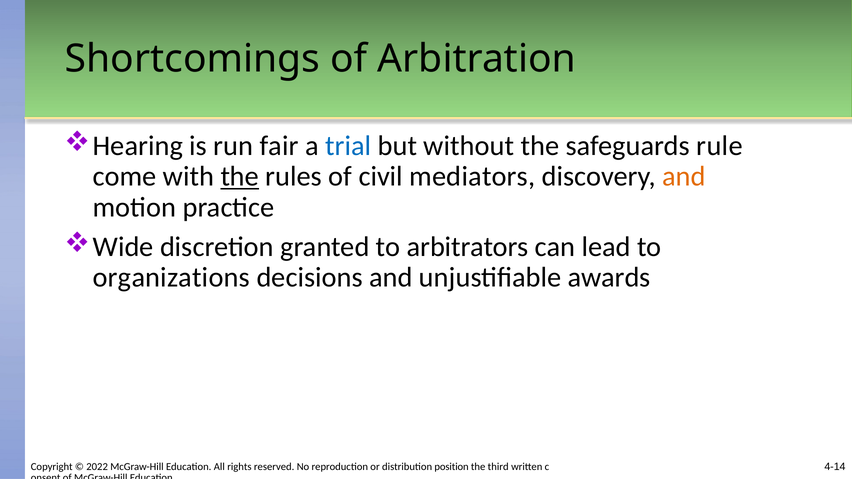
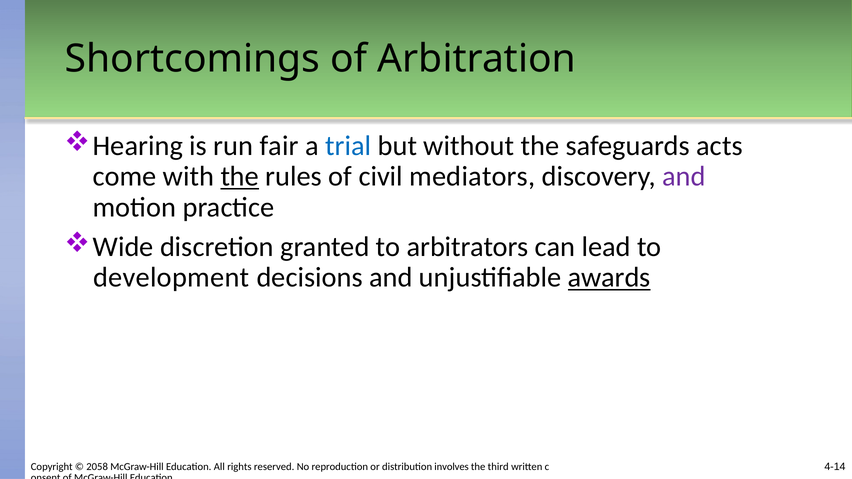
rule: rule -> acts (720, 146)
and colour: orange -> purple (684, 177)
organizations: organizations -> development (171, 278)
awards underline: none -> present (609, 278)
2022: 2022 -> 2058 (97, 467)
position: position -> involves (452, 467)
